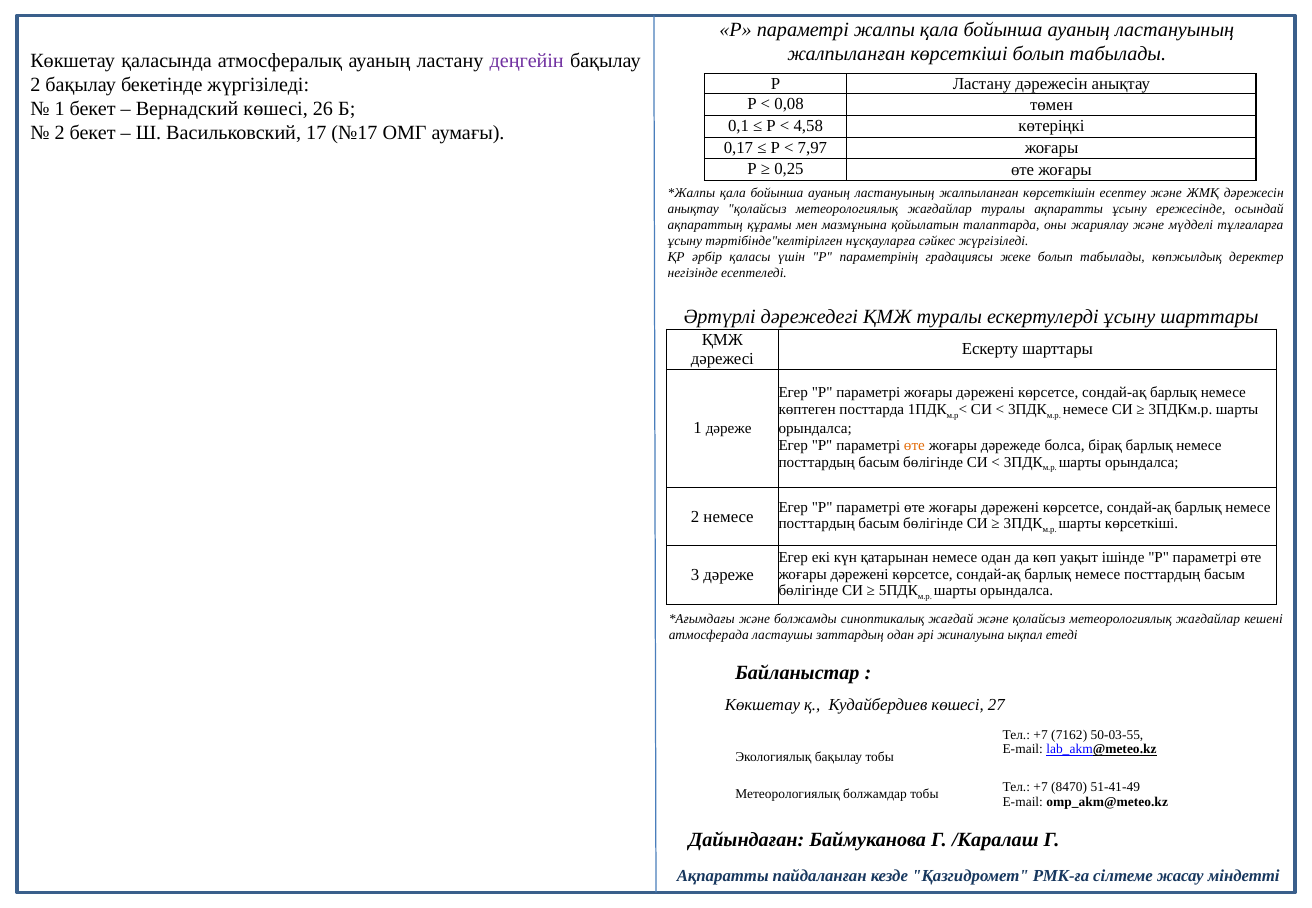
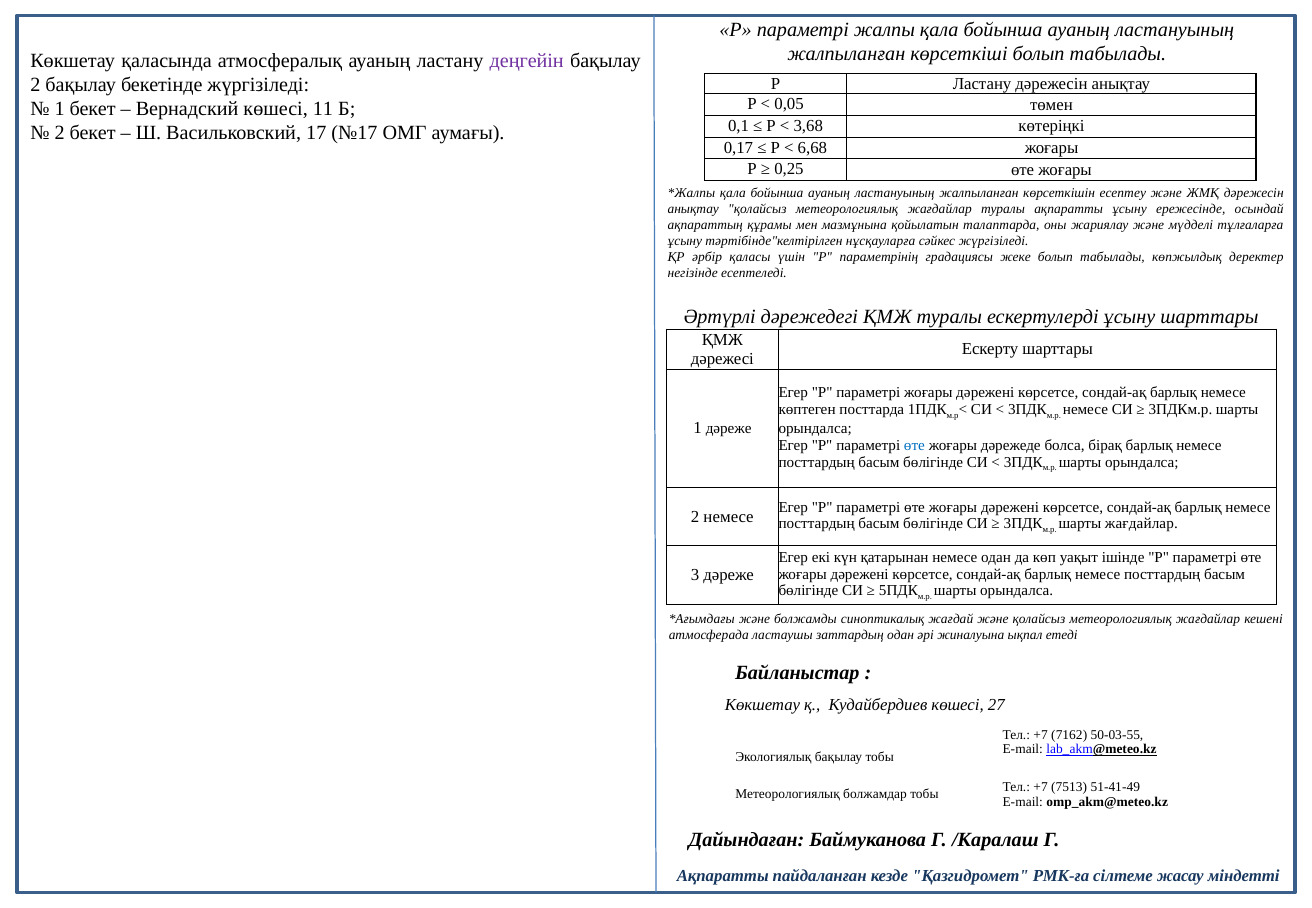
0,08: 0,08 -> 0,05 (789, 104)
26: 26 -> 11 (323, 109)
4,58: 4,58 -> 3,68 (808, 126)
7,97: 7,97 -> 6,68 (812, 148)
өте colour: orange -> blue (914, 445)
шарты көрсеткіші: көрсеткіші -> жағдайлар (1141, 524)
8470: 8470 -> 7513 (1069, 787)
